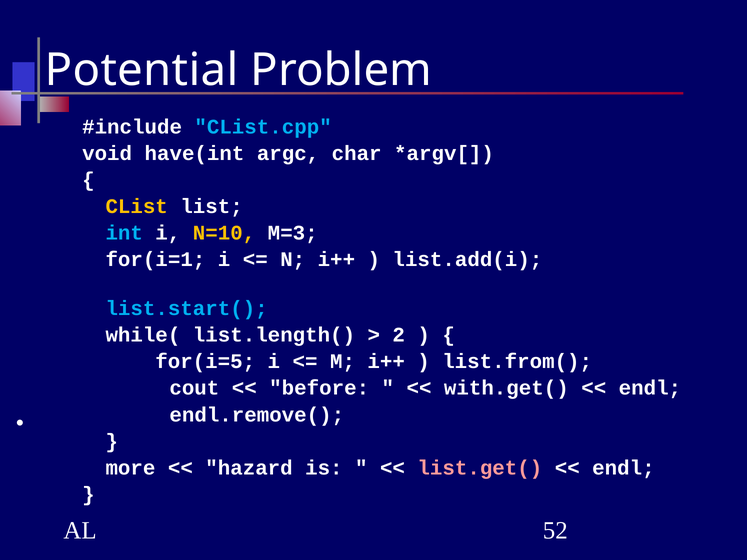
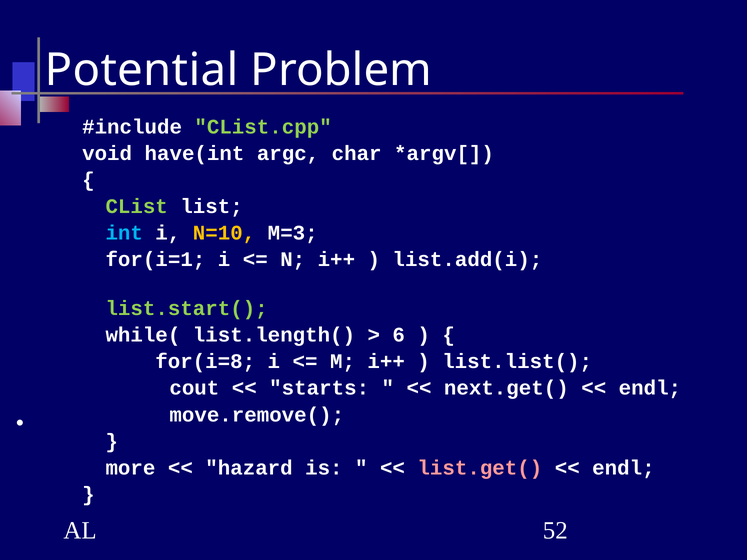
CList.cpp colour: light blue -> light green (263, 127)
CList colour: yellow -> light green (137, 207)
list.start( colour: light blue -> light green (187, 309)
2: 2 -> 6 (399, 335)
for(i=5: for(i=5 -> for(i=8 (205, 362)
list.from(: list.from( -> list.list( (517, 362)
before: before -> starts (319, 388)
with.get(: with.get( -> next.get( (506, 388)
endl.remove(: endl.remove( -> move.remove( (257, 415)
